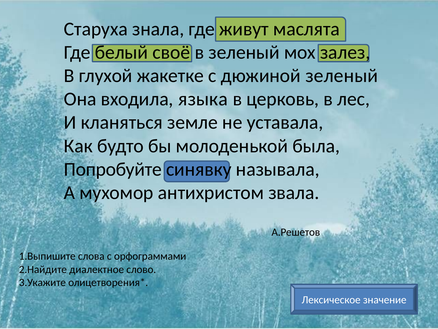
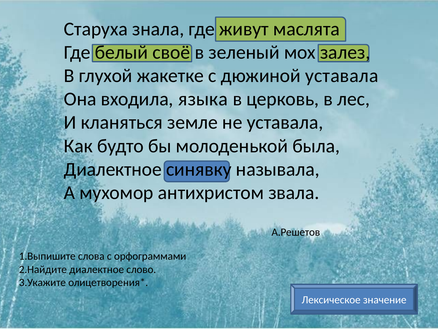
дюжиной зеленый: зеленый -> уставала (342, 76)
Попробуйте: Попробуйте -> Диалектное (113, 169)
